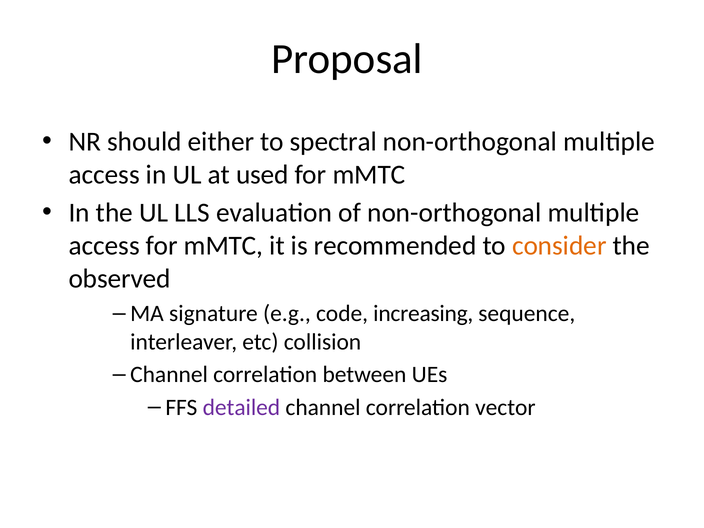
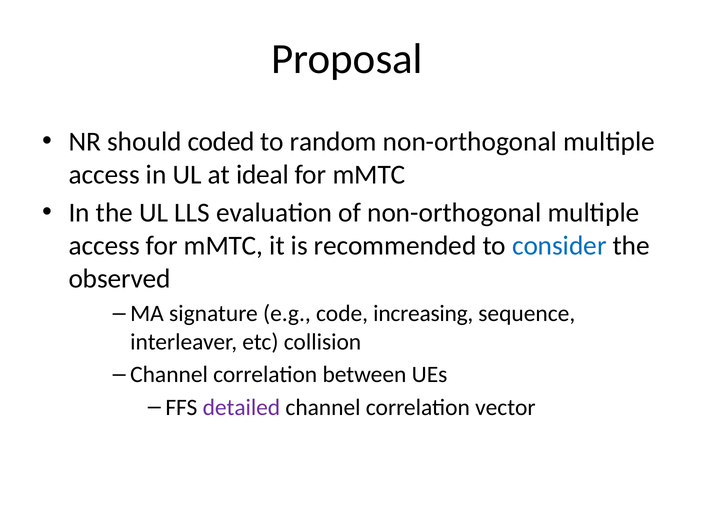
either: either -> coded (221, 142)
spectral: spectral -> random (333, 142)
used: used -> ideal (262, 175)
consider colour: orange -> blue (559, 246)
